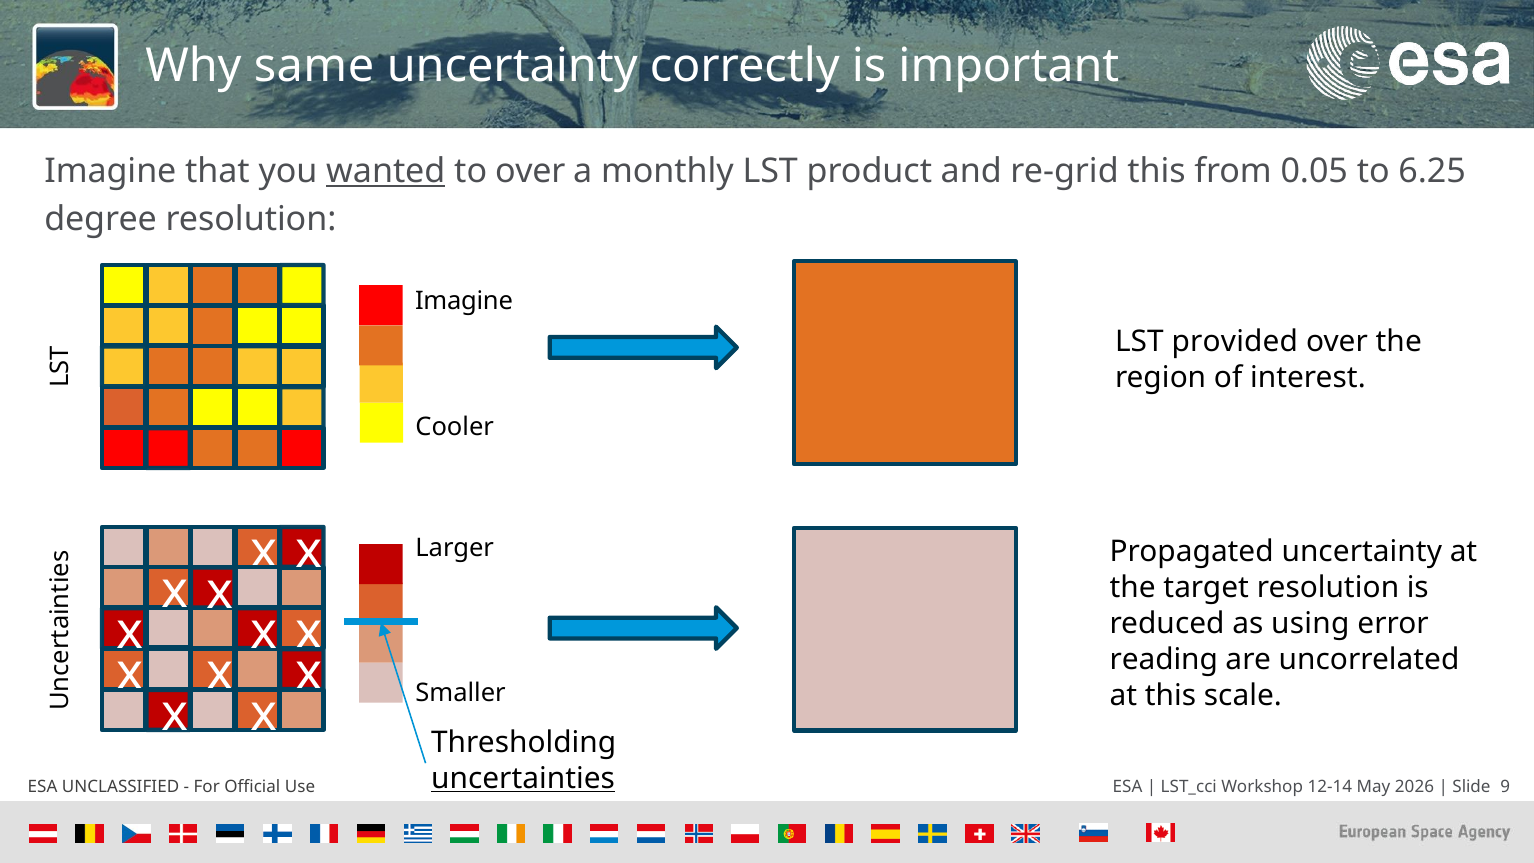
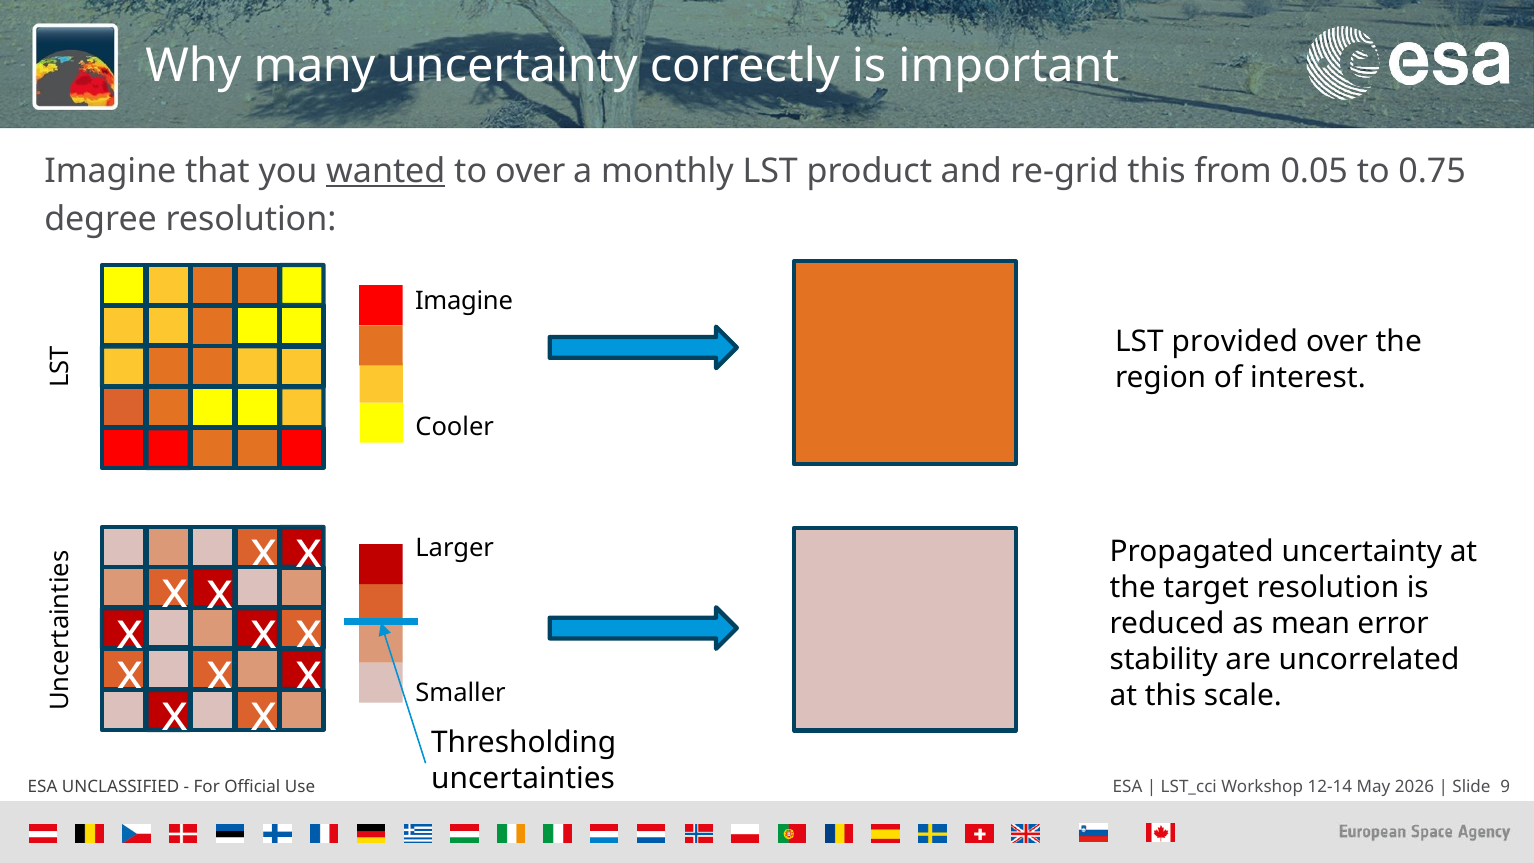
same: same -> many (314, 66)
6.25: 6.25 -> 0.75 (1432, 171)
using: using -> mean (1311, 624)
reading: reading -> stability (1164, 659)
uncertainties underline: present -> none (523, 779)
